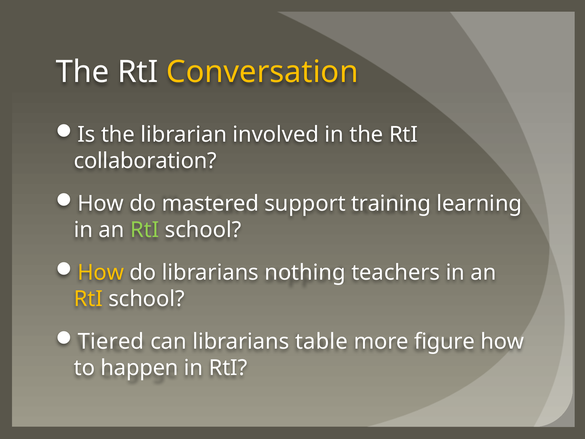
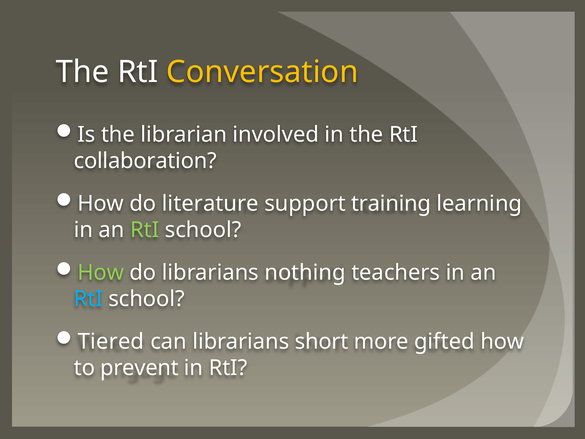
mastered: mastered -> literature (210, 204)
How colour: yellow -> light green (101, 273)
RtI colour: yellow -> light blue (88, 299)
table: table -> short (322, 341)
figure: figure -> gifted (444, 341)
happen: happen -> prevent (140, 368)
